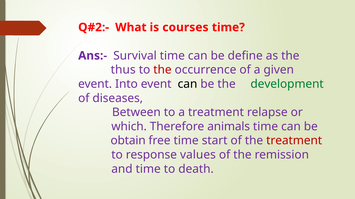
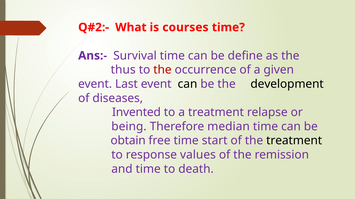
Into: Into -> Last (126, 84)
development colour: green -> black (287, 84)
Between: Between -> Invented (136, 113)
which: which -> being (129, 127)
animals: animals -> median (229, 127)
treatment colour: red -> black (294, 141)
